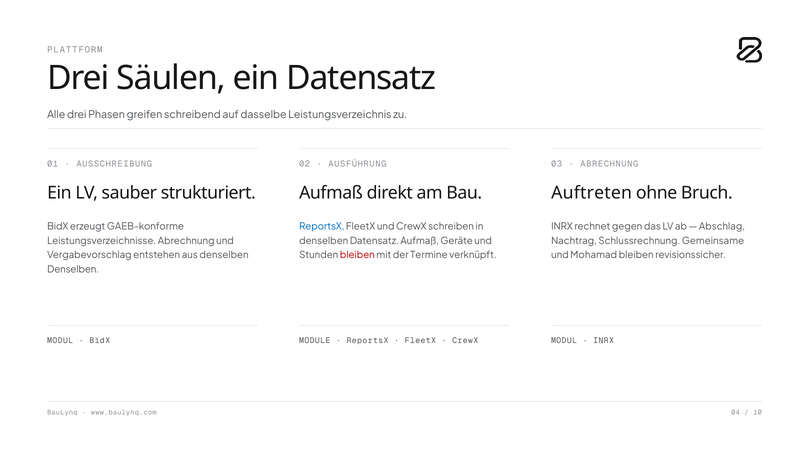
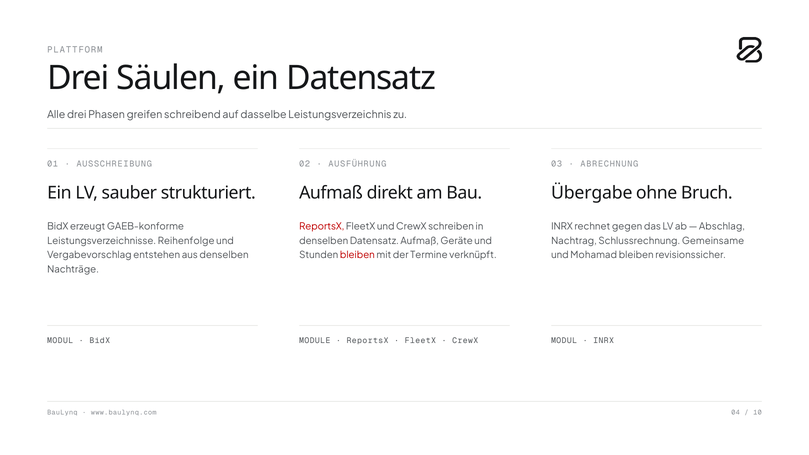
Auftreten: Auftreten -> Übergabe (592, 193)
ReportsX colour: blue -> red (322, 227)
Leistungsverzeichnisse Abrechnung: Abrechnung -> Reihenfolge (186, 241)
Denselben: Denselben -> Nachträge (73, 270)
